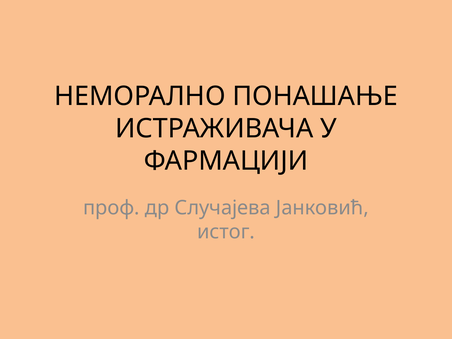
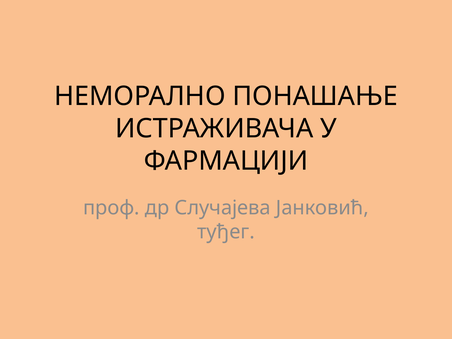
истог: истог -> туђег (226, 232)
